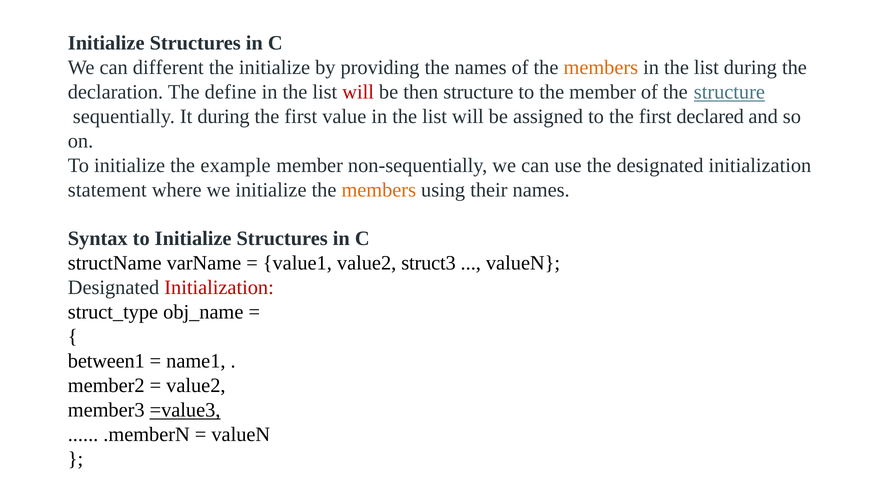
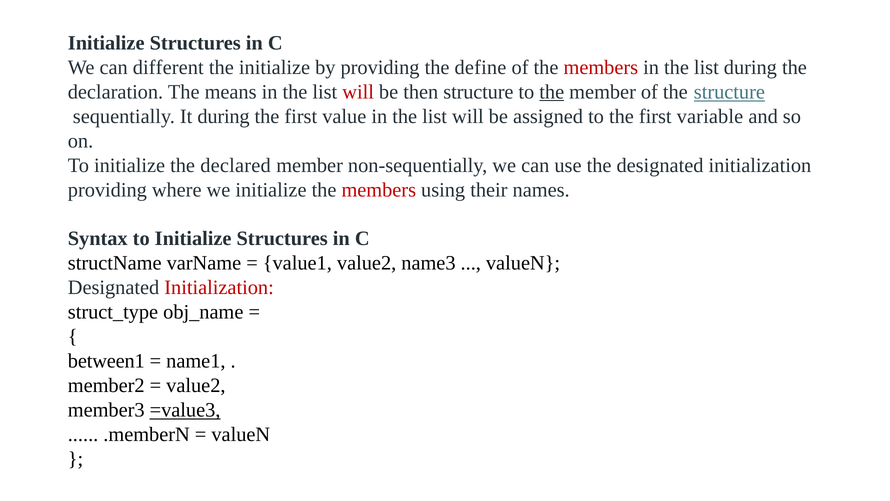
the names: names -> define (480, 67)
members colour: orange -> red (601, 67)
define: define -> means (231, 92)
the underline: none -> present (552, 92)
declared: declared -> variable (710, 116)
example: example -> declared (236, 165)
statement: statement -> providing (107, 190)
members colour: orange -> red (379, 190)
struct3: struct3 -> name3 (428, 263)
